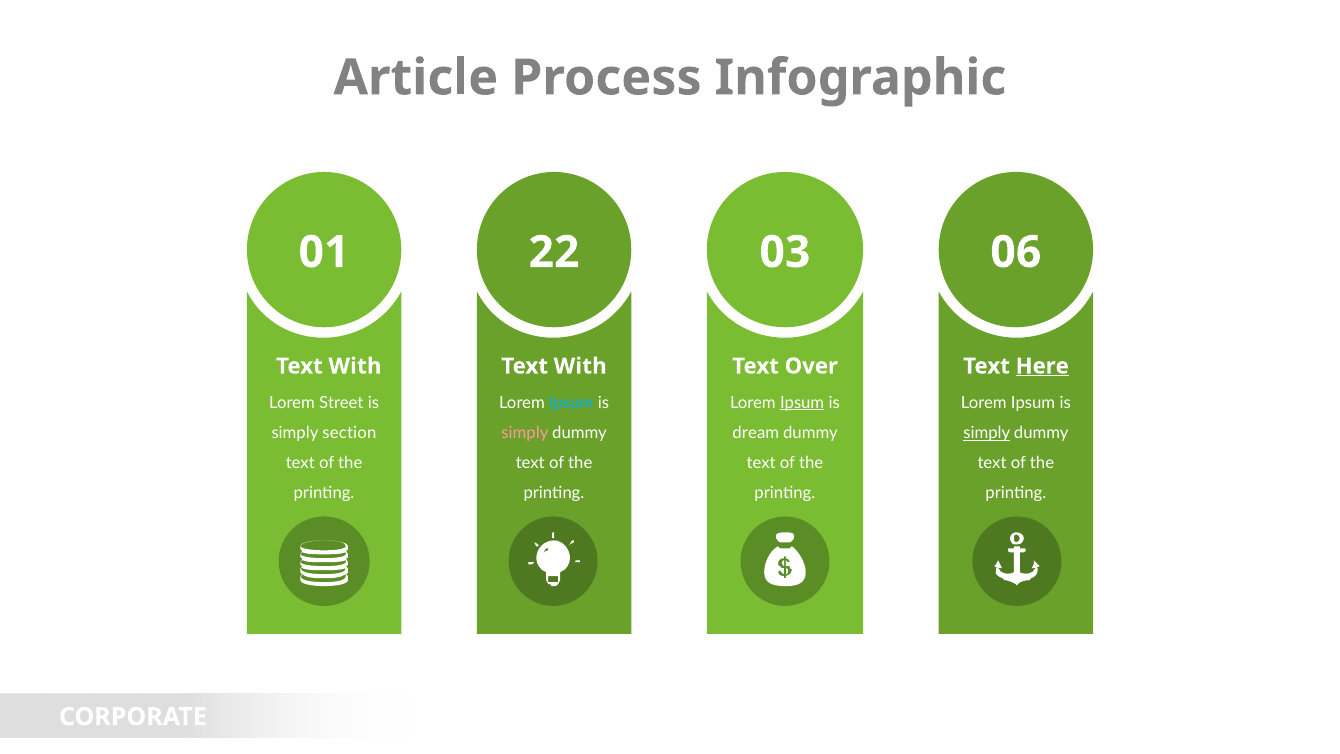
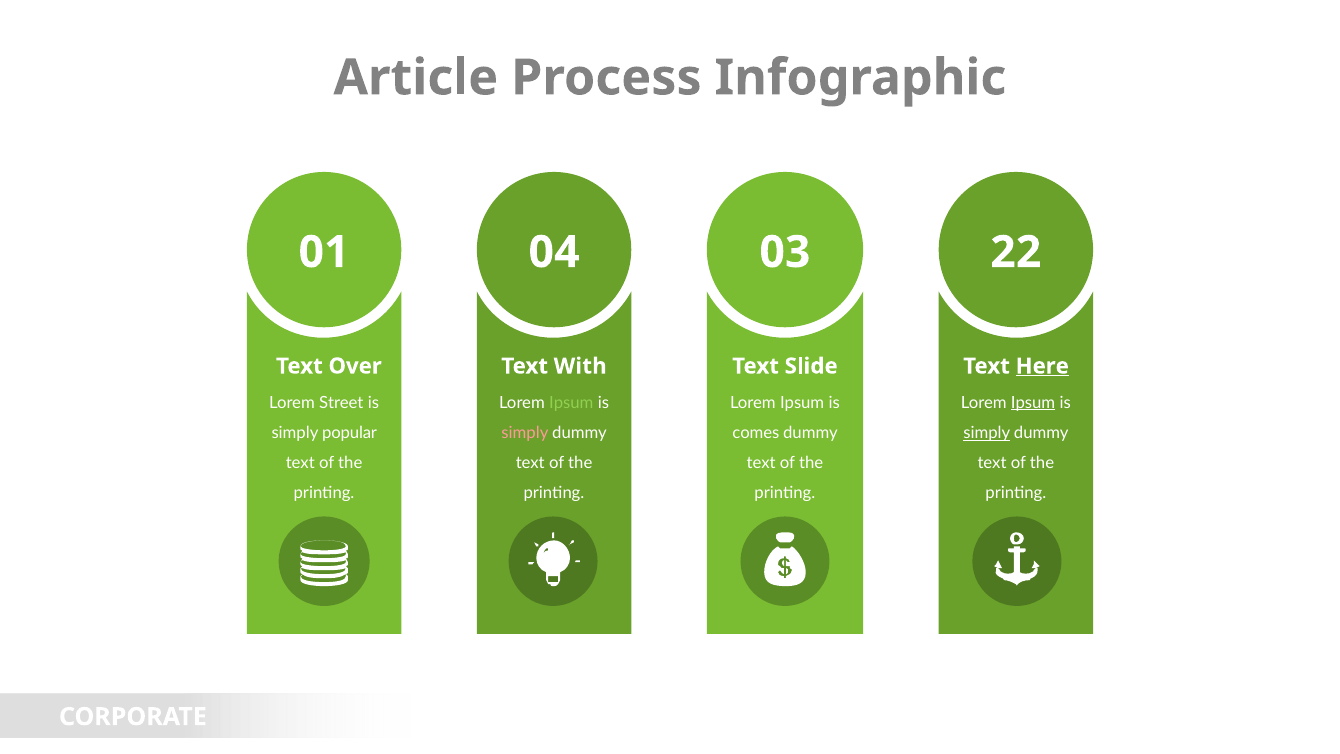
22: 22 -> 04 (554, 252)
06: 06 -> 22 (1016, 252)
With: With -> Over (355, 366)
Over: Over -> Slide (811, 366)
Ipsum colour: light blue -> light green (571, 403)
Ipsum underline: present -> none (802, 403)
Ipsum underline: none -> present (1033, 403)
section: section -> popular (350, 433)
dream: dream -> comes (756, 433)
